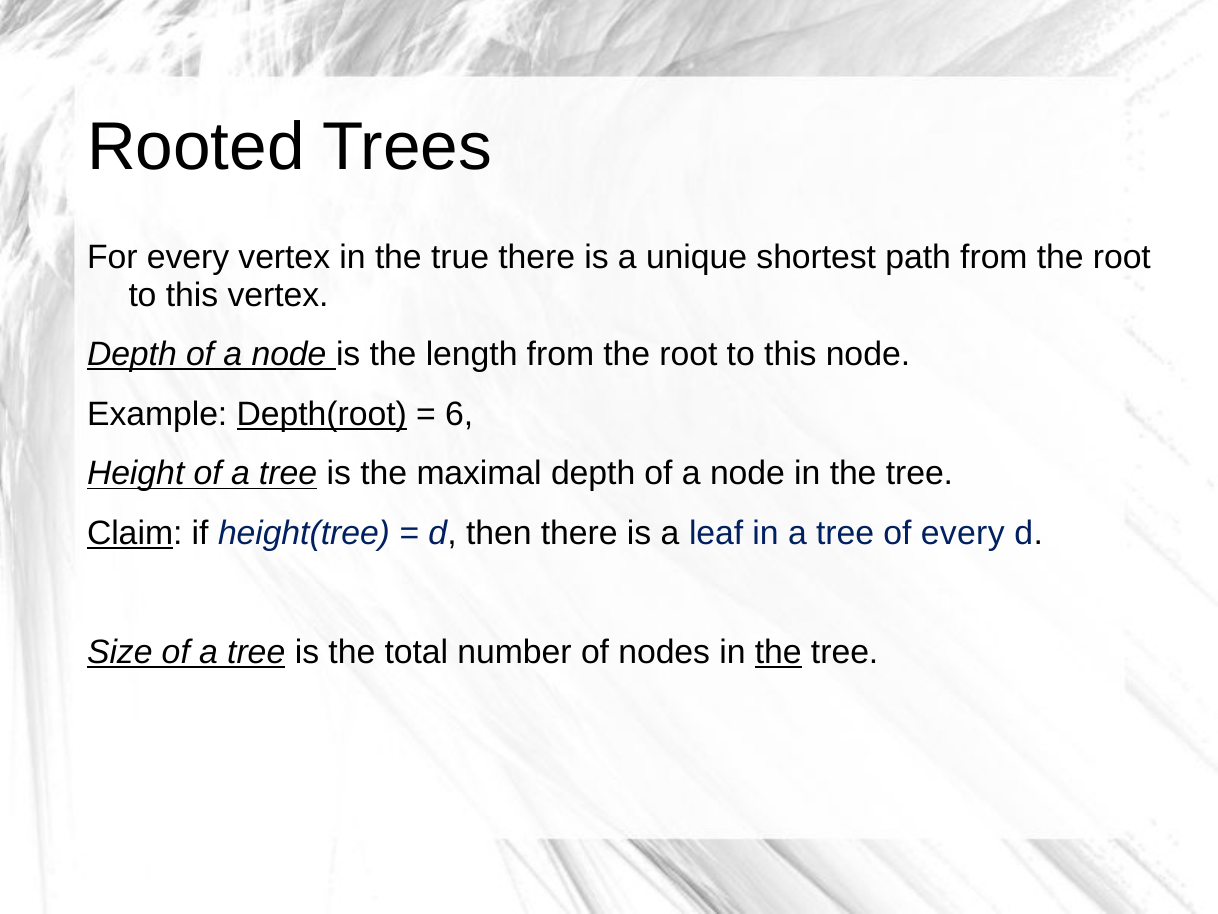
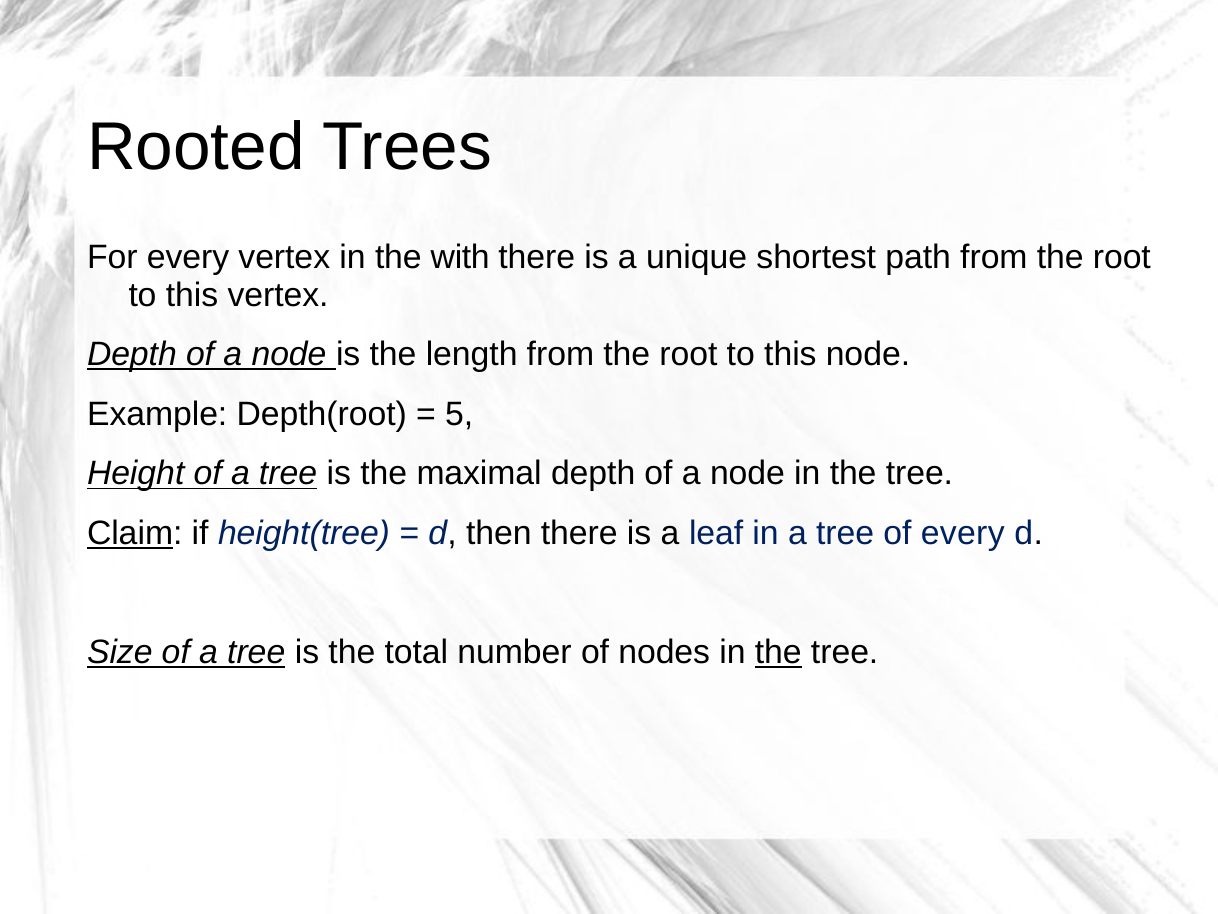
true: true -> with (460, 257)
Depth(root underline: present -> none (322, 414)
6: 6 -> 5 (459, 414)
